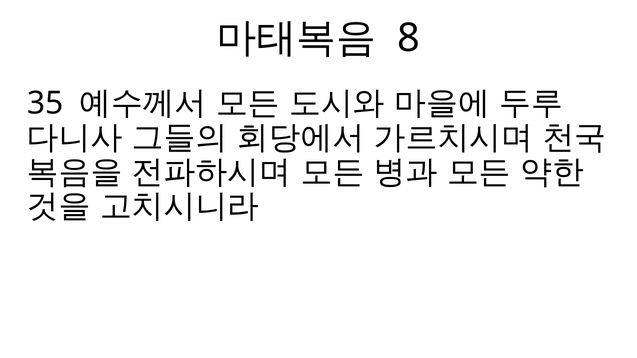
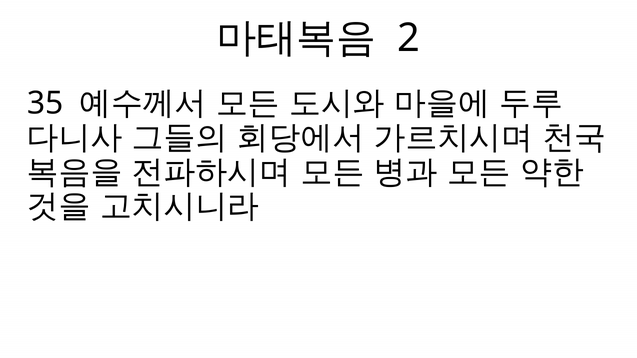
8: 8 -> 2 (409, 38)
